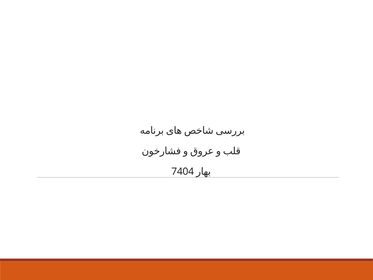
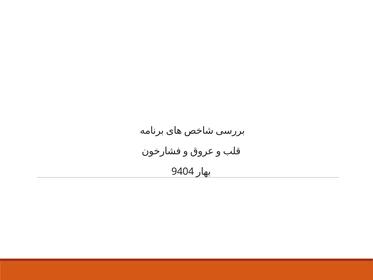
7404: 7404 -> 9404 (183, 171)
